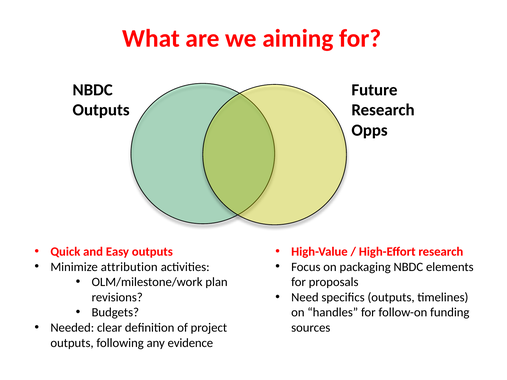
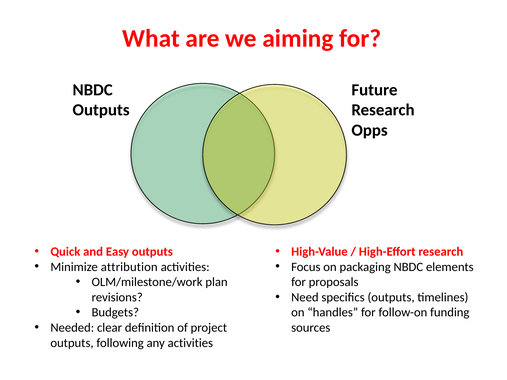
any evidence: evidence -> activities (190, 343)
